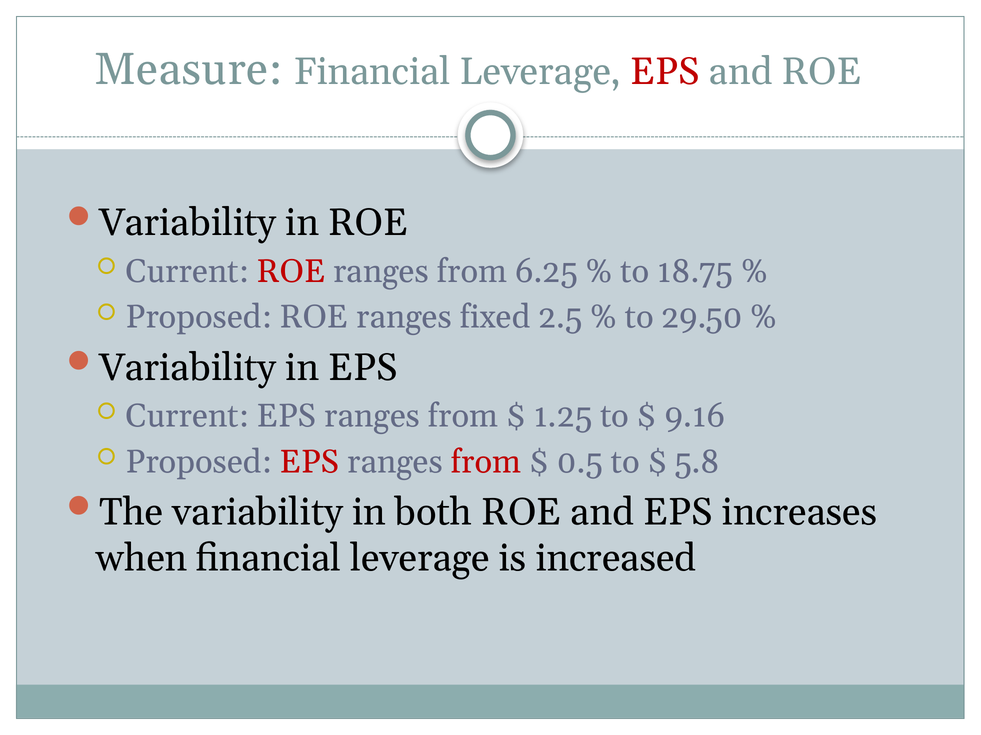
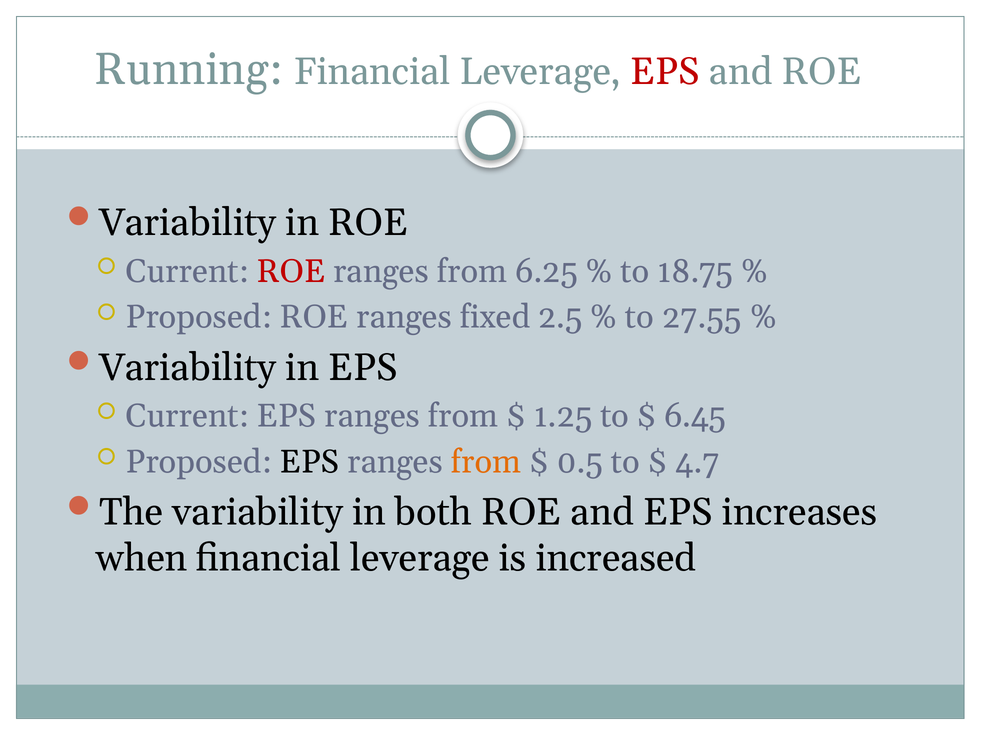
Measure: Measure -> Running (189, 69)
29.50: 29.50 -> 27.55 (702, 317)
9.16: 9.16 -> 6.45 (695, 417)
EPS colour: red -> black (309, 462)
from colour: red -> orange (486, 462)
5.8: 5.8 -> 4.7 (697, 462)
